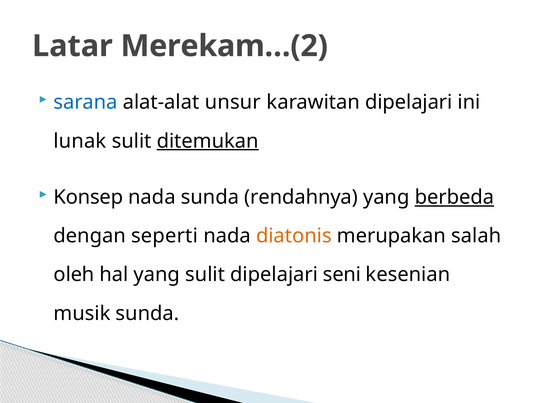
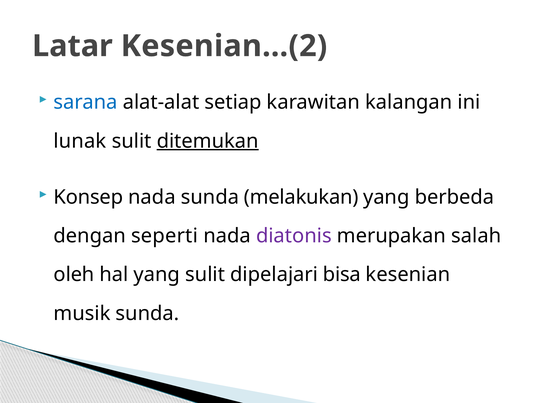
Merekam…(2: Merekam…(2 -> Kesenian…(2 (224, 46)
unsur: unsur -> setiap (233, 102)
karawitan dipelajari: dipelajari -> kalangan (409, 102)
rendahnya: rendahnya -> melakukan (301, 197)
berbeda underline: present -> none (454, 197)
diatonis colour: orange -> purple (294, 236)
seni: seni -> bisa (342, 274)
